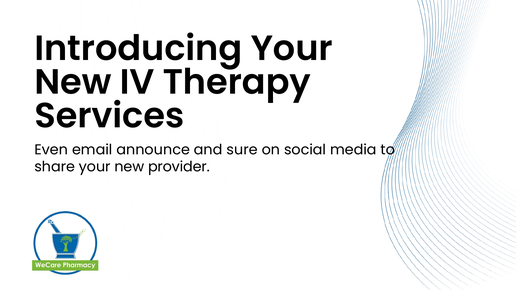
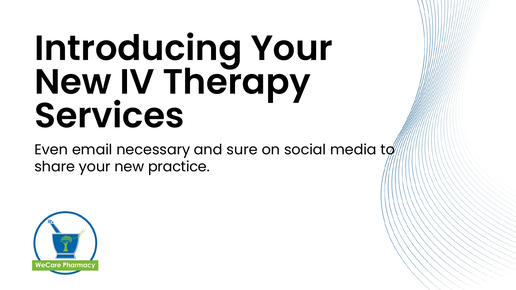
announce: announce -> necessary (153, 150)
provider: provider -> practice (179, 167)
